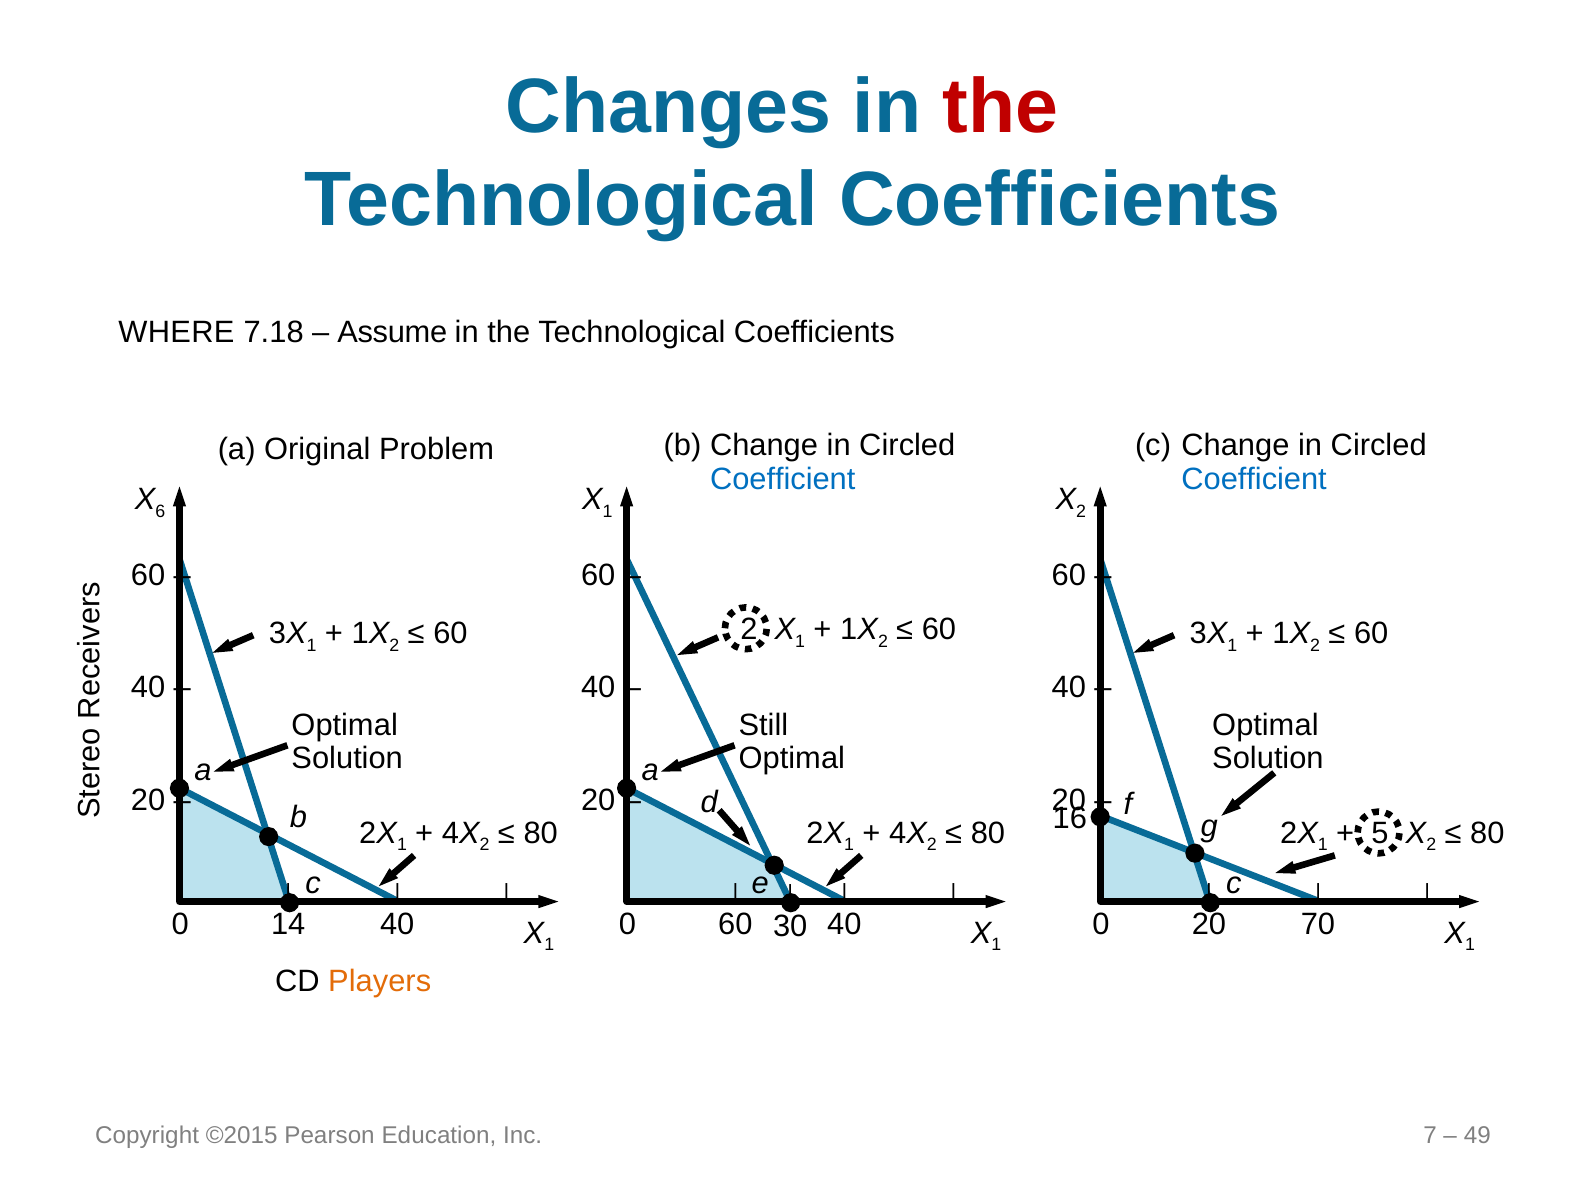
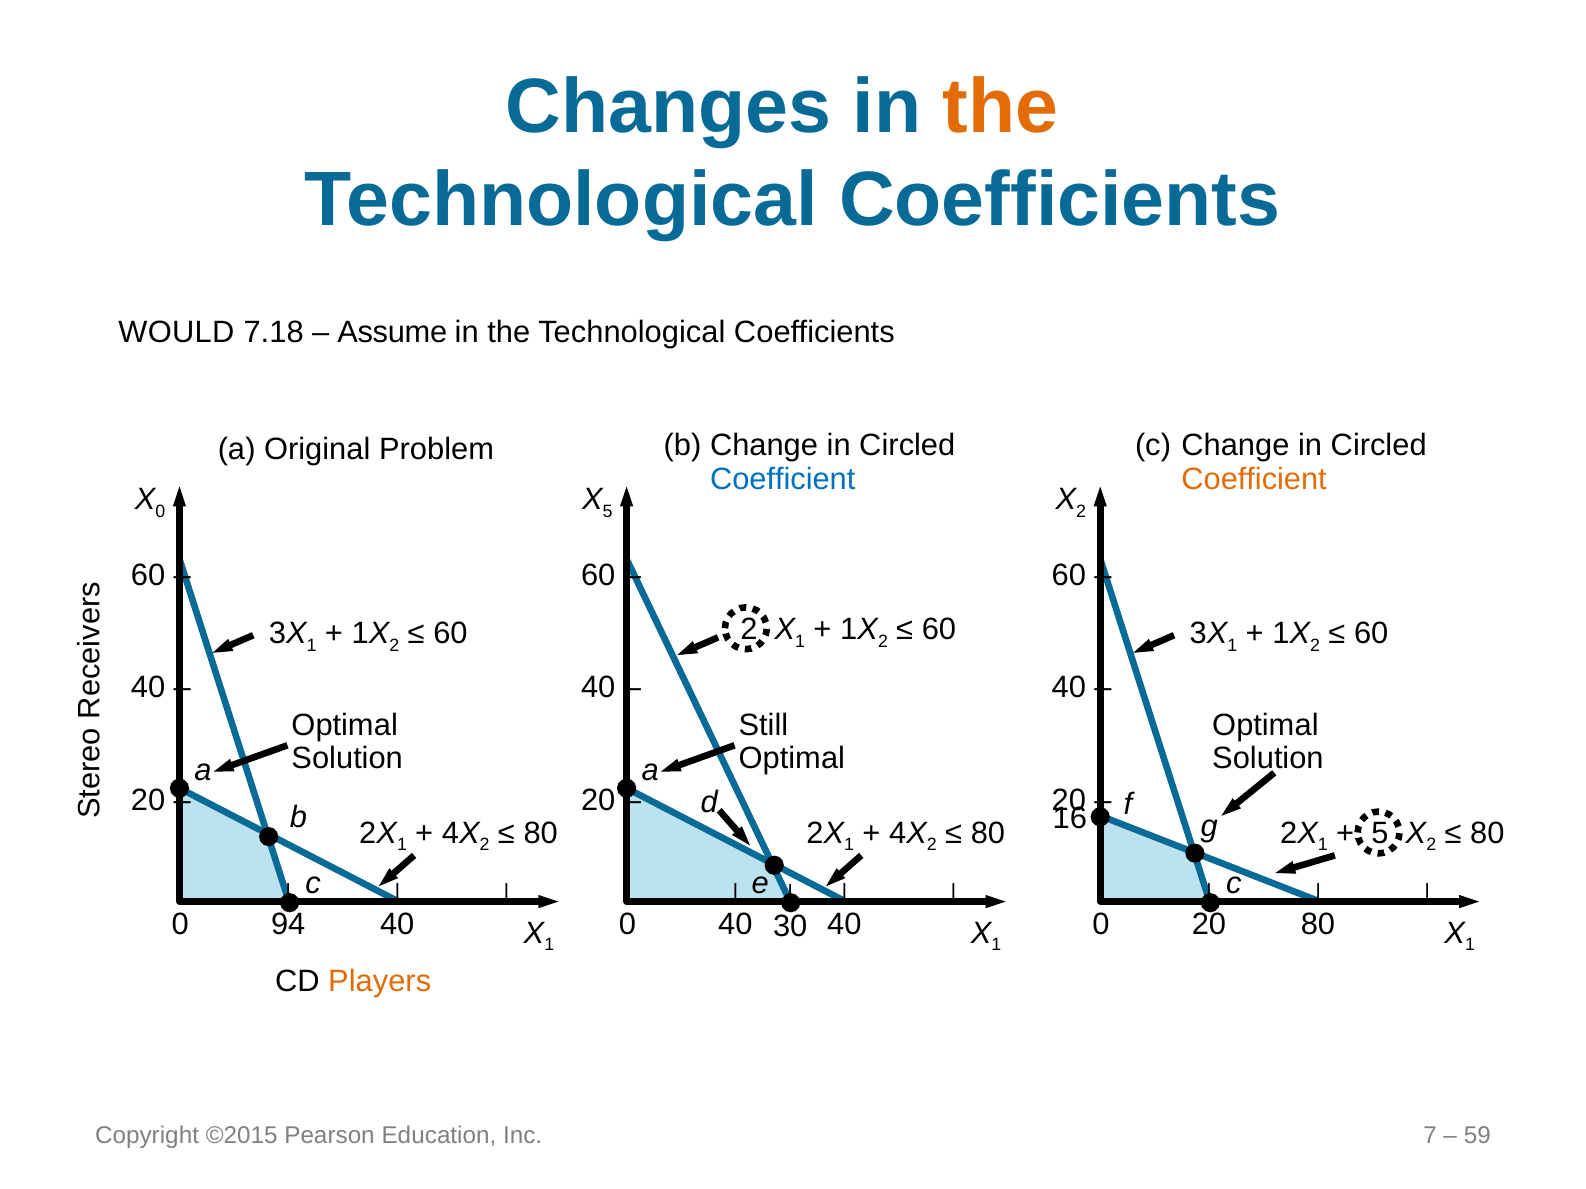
the colour: red -> orange (1000, 107)
WHERE: WHERE -> WOULD (176, 333)
Coefficient colour: blue -> orange (1254, 479)
6: 6 -> 0 (160, 512)
1: 1 -> 5 (608, 512)
14: 14 -> 94 (288, 925)
0 60: 60 -> 40 (735, 925)
20 70: 70 -> 80 (1318, 925)
49: 49 -> 59 (1477, 1136)
